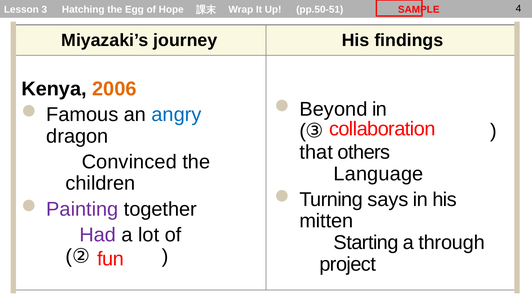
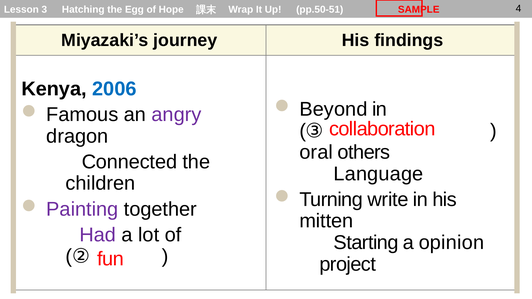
2006 colour: orange -> blue (114, 89)
angry colour: blue -> purple (176, 115)
that: that -> oral (316, 152)
Convinced: Convinced -> Connected (129, 162)
says: says -> write (388, 200)
through: through -> opinion (451, 243)
